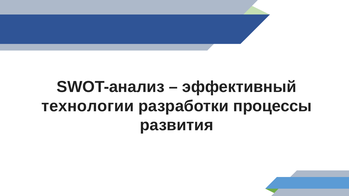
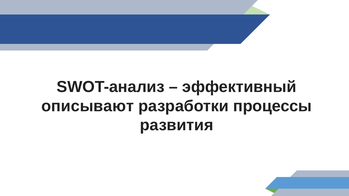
технологии: технологии -> описывают (88, 106)
